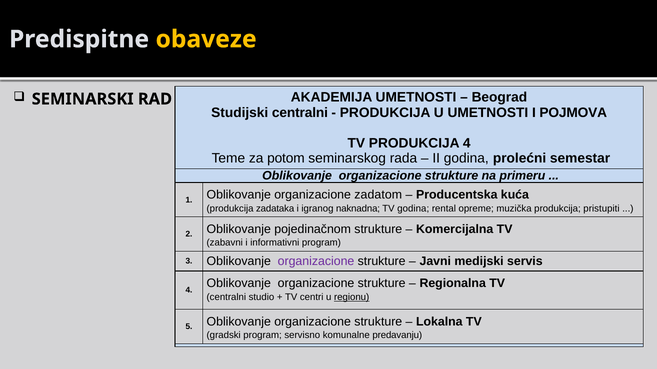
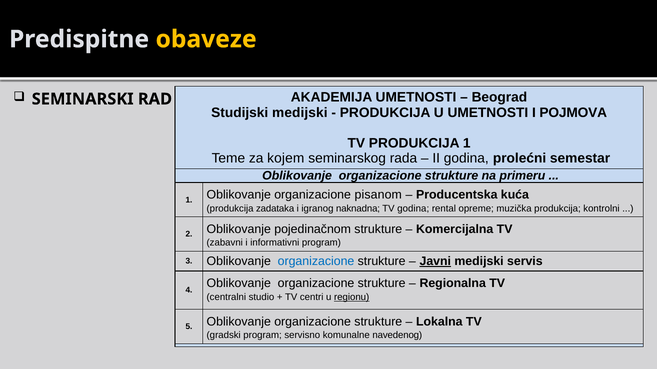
Studijski centralni: centralni -> medijski (300, 113)
PRODUKCIJA 4: 4 -> 1 (467, 143)
potom: potom -> kojem (286, 159)
zadatom: zadatom -> pisanom (378, 195)
pristupiti: pristupiti -> kontrolni (601, 209)
organizacione colour: purple -> blue (316, 262)
Javni underline: none -> present (435, 262)
predavanju: predavanju -> navedenog (397, 336)
